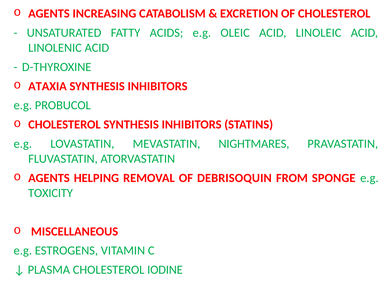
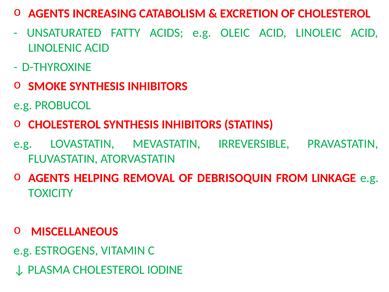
ATAXIA: ATAXIA -> SMOKE (47, 86)
NIGHTMARES: NIGHTMARES -> IRREVERSIBLE (254, 144)
SPONGE: SPONGE -> LINKAGE (334, 178)
